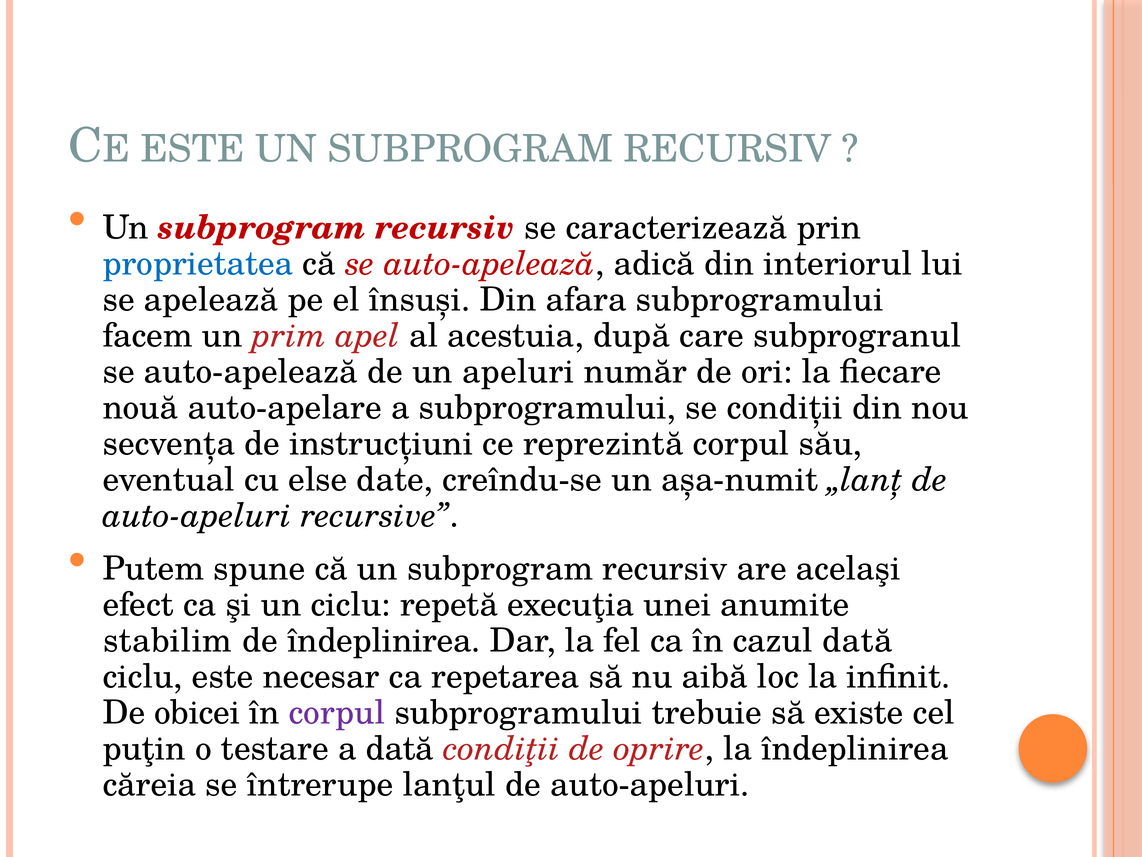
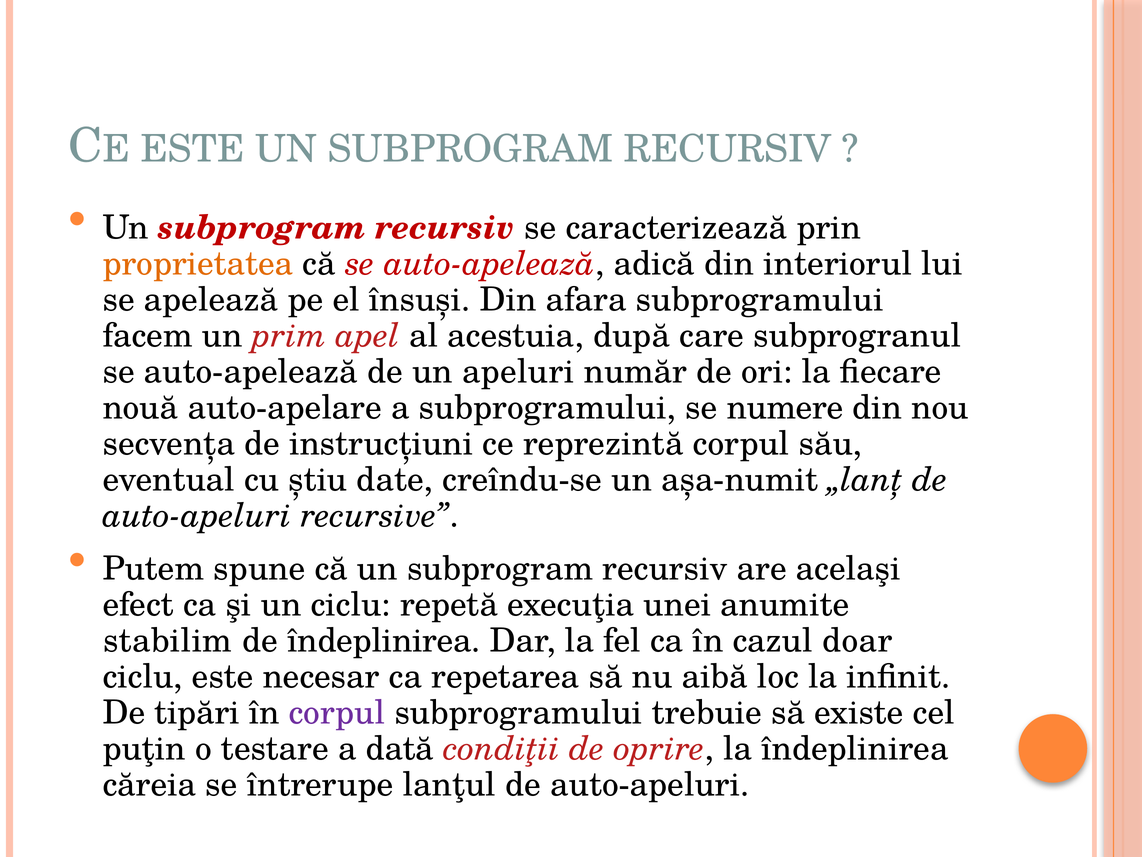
proprietatea colour: blue -> orange (198, 264)
se condiţii: condiţii -> numere (785, 408)
else: else -> ştiu (318, 480)
cazul dată: dată -> doar (858, 641)
obicei: obicei -> tipări (197, 712)
